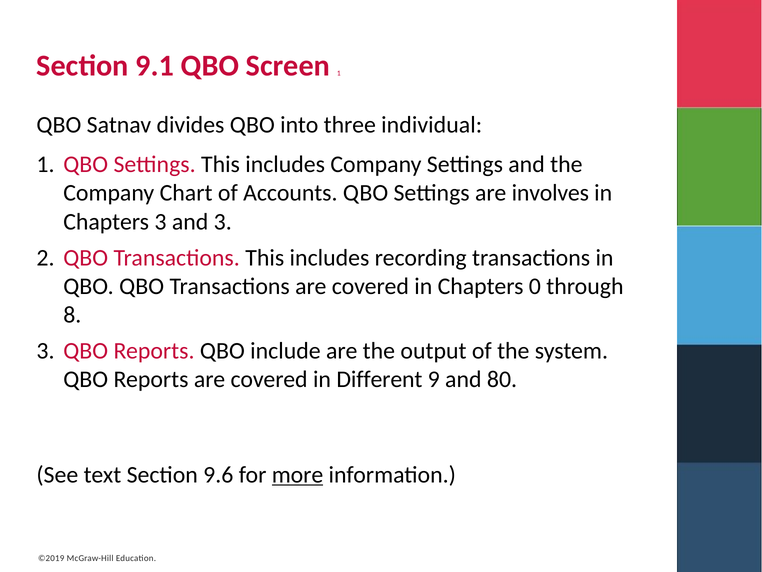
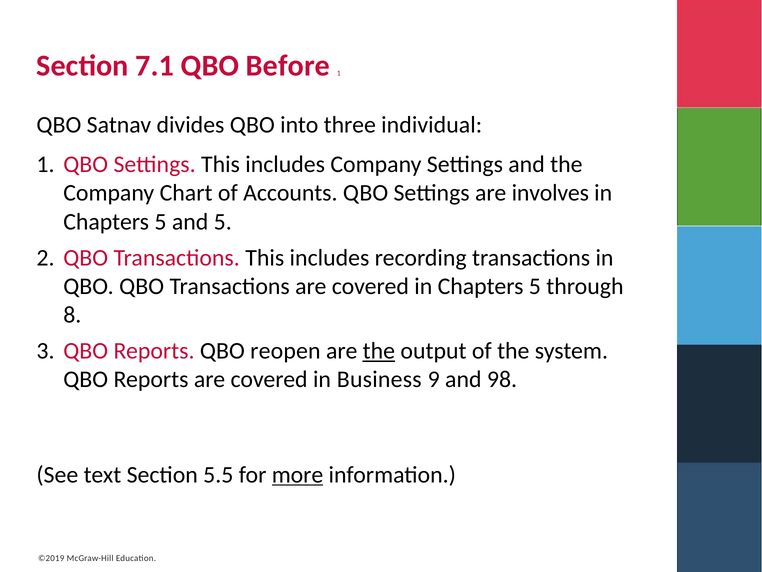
9.1: 9.1 -> 7.1 (155, 66)
Screen: Screen -> Before (288, 66)
3: 3 -> 5 (160, 221)
and 3: 3 -> 5 (223, 221)
covered in Chapters 0: 0 -> 5 (535, 286)
include: include -> reopen (285, 351)
the underline: none -> present (379, 351)
Different: Different -> Business (379, 379)
80: 80 -> 98 (502, 379)
9.6: 9.6 -> 5.5 (218, 474)
